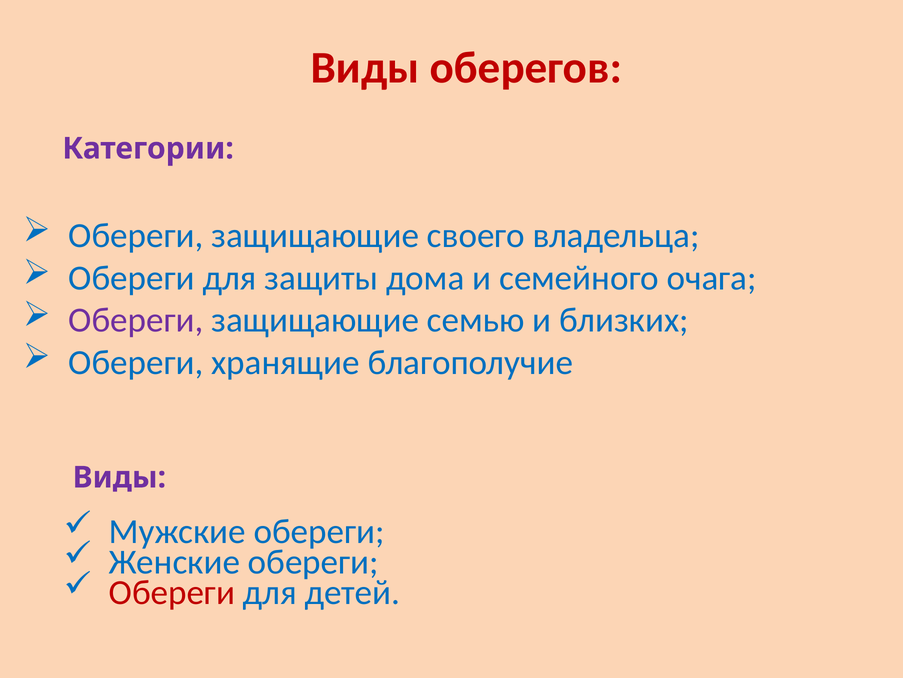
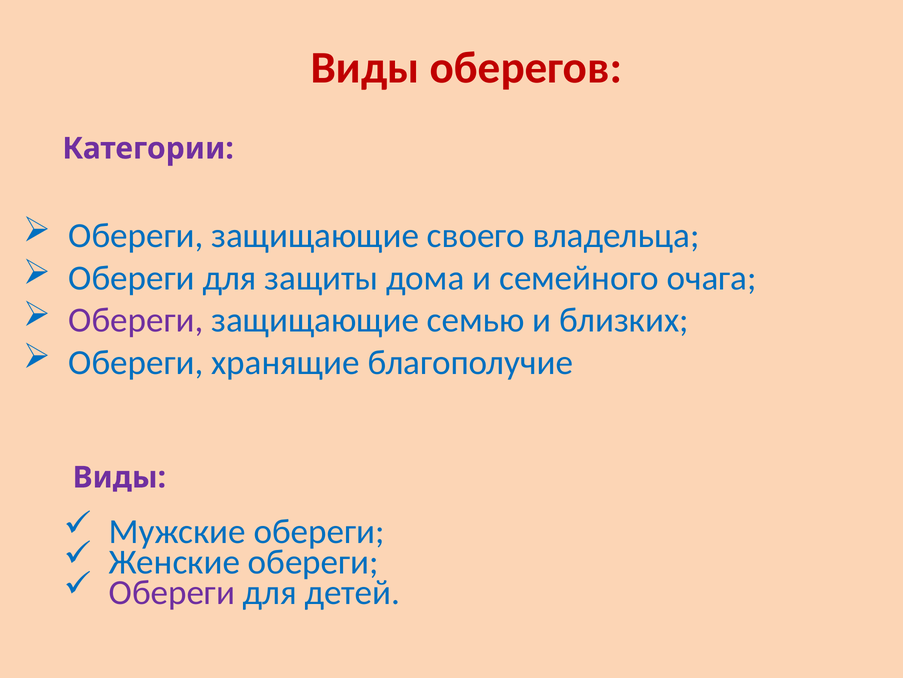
Обереги colour: red -> purple (172, 592)
